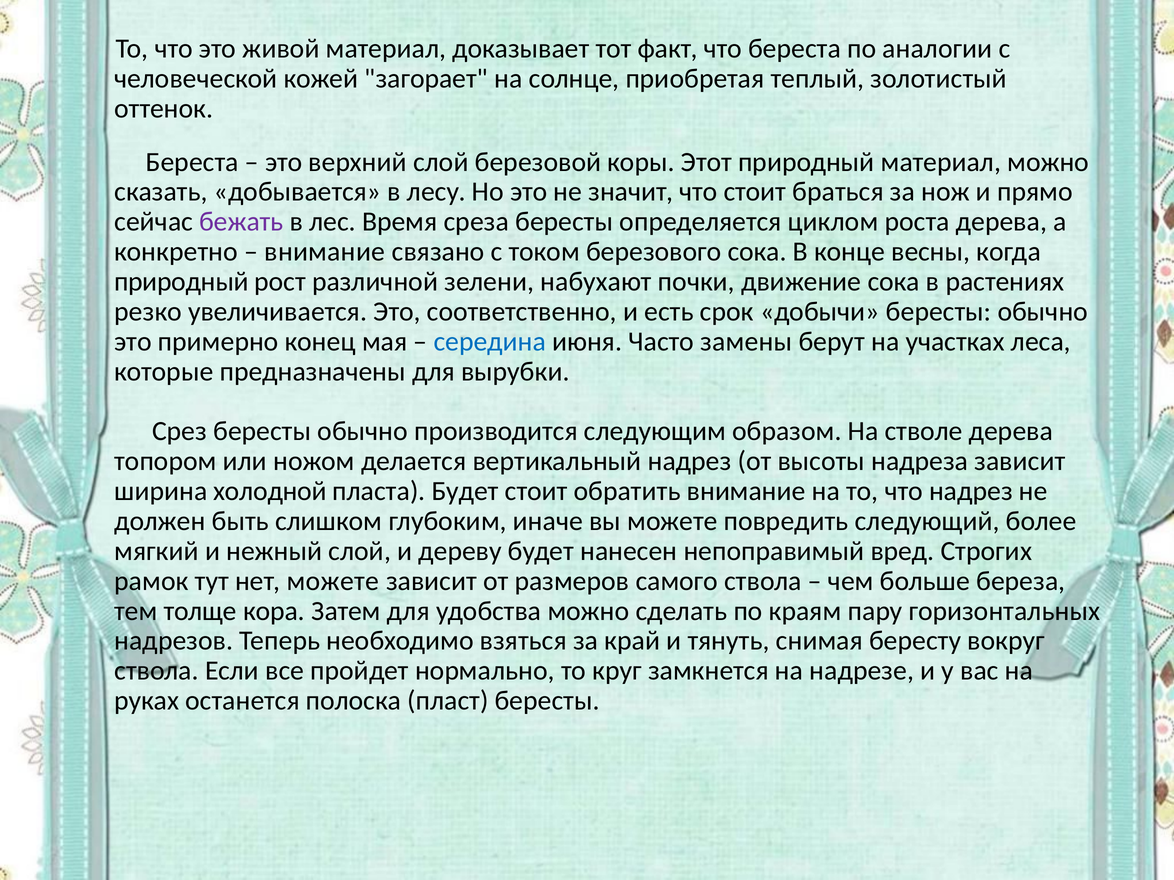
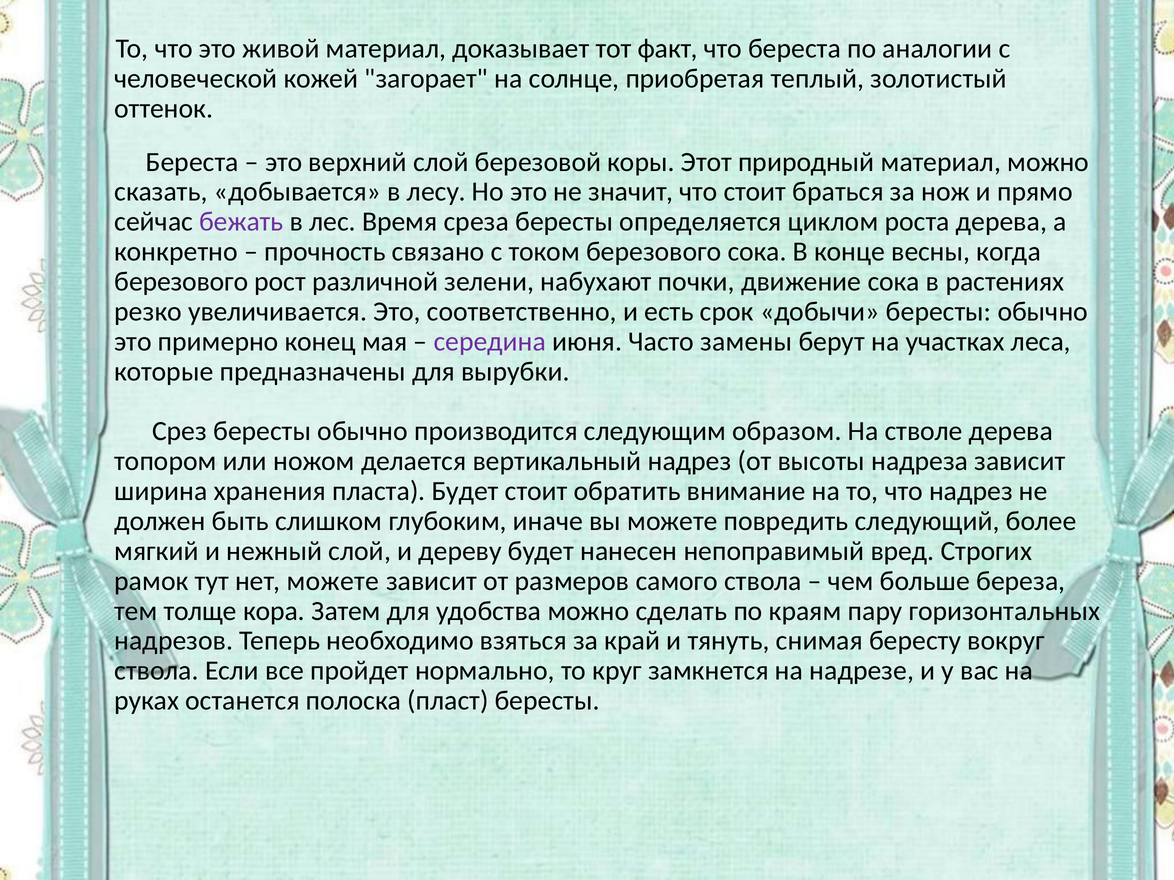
внимание: внимание -> прочность (325, 252)
природный: природный -> березового (181, 282)
середина colour: blue -> purple (490, 342)
холодной: холодной -> хранения (270, 491)
